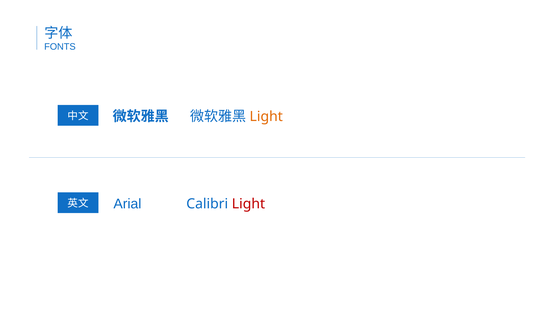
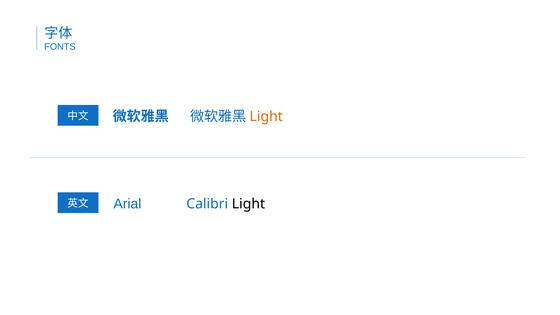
Light colour: red -> black (248, 204)
